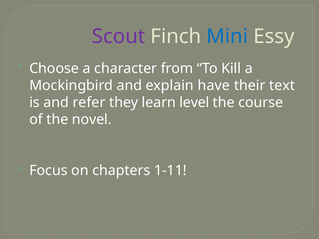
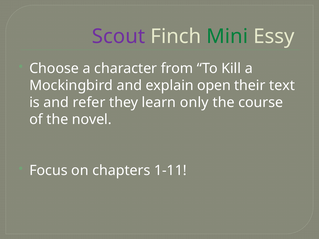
Mini colour: blue -> green (227, 36)
have: have -> open (214, 86)
level: level -> only (194, 103)
